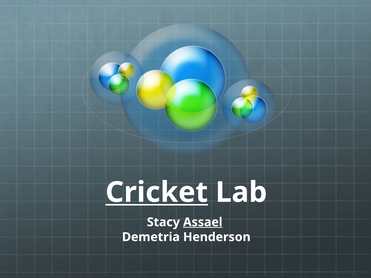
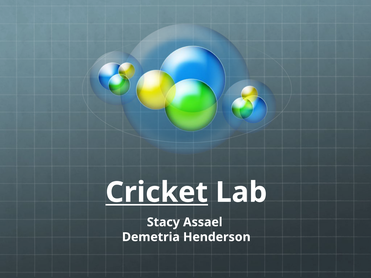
Assael underline: present -> none (203, 222)
